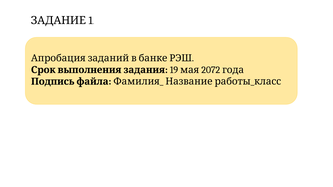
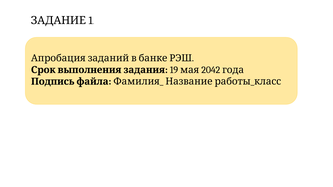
2072: 2072 -> 2042 (211, 70)
